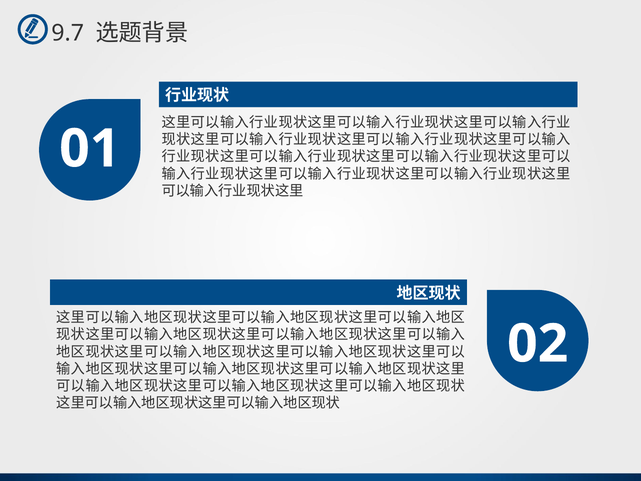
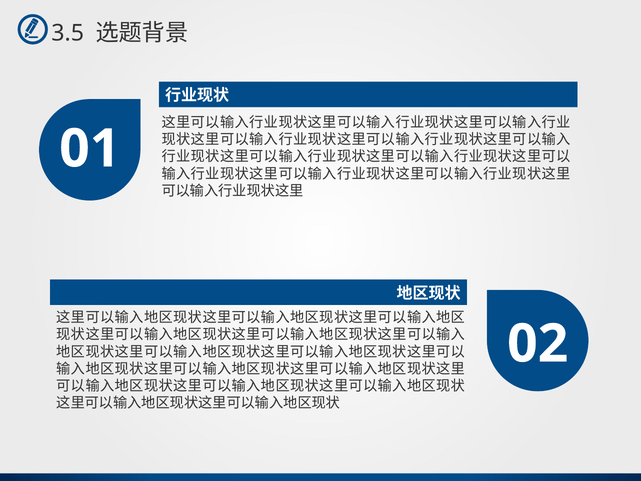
9.7: 9.7 -> 3.5 (68, 33)
